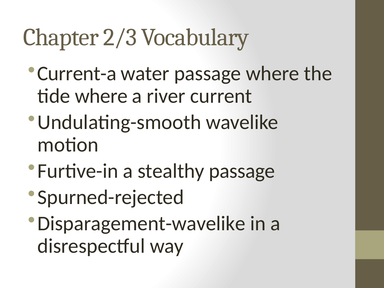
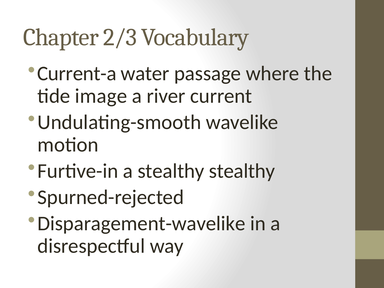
tide where: where -> image (101, 96)
stealthy passage: passage -> stealthy (242, 171)
